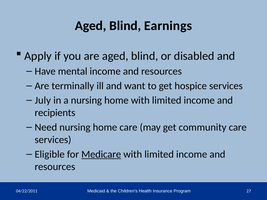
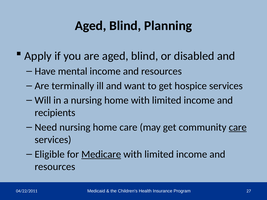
Earnings: Earnings -> Planning (168, 26)
July: July -> Will (43, 100)
care underline: none -> present (238, 127)
